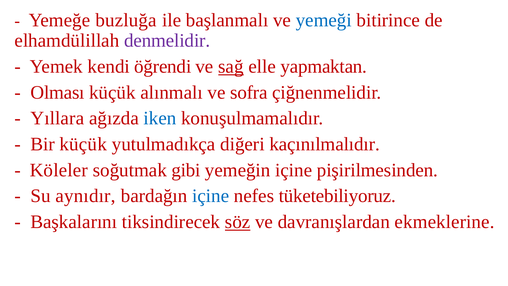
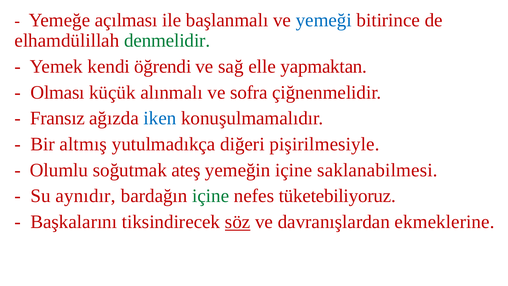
buzluğa: buzluğa -> açılması (126, 20)
denmelidir colour: purple -> green (167, 41)
sağ underline: present -> none (231, 66)
Yıllara: Yıllara -> Fransız (57, 118)
Bir küçük: küçük -> altmış (83, 144)
kaçınılmalıdır: kaçınılmalıdır -> pişirilmesiyle (325, 144)
Köleler: Köleler -> Olumlu (59, 170)
gibi: gibi -> ateş (186, 170)
pişirilmesinden: pişirilmesinden -> saklanabilmesi (377, 170)
içine colour: blue -> green (211, 196)
